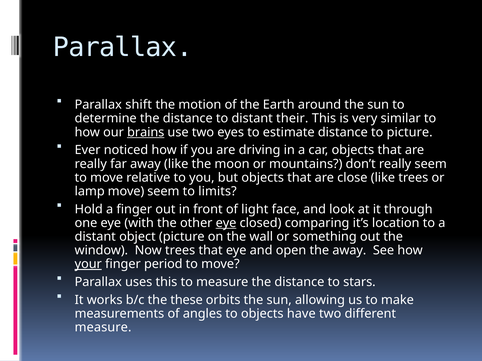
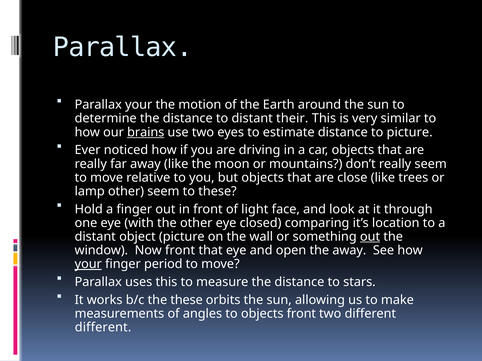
Parallax shift: shift -> your (139, 105)
lamp move: move -> other (126, 192)
to limits: limits -> these (218, 192)
eye underline: present -> none (226, 223)
out underline: none -> present (370, 237)
Now trees: trees -> front (180, 251)
objects have: have -> front (301, 314)
measure: measure -> different (103, 328)
